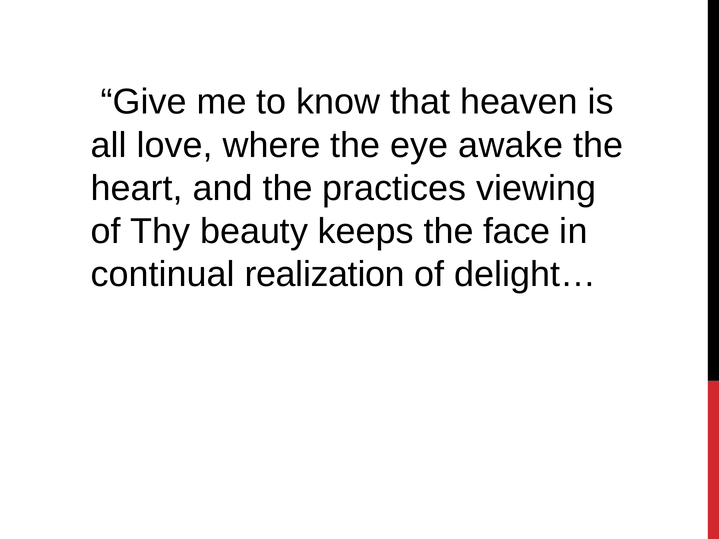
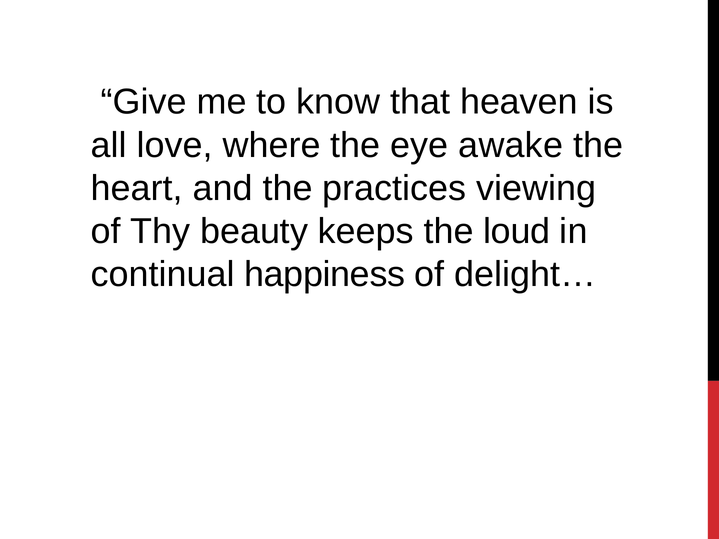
face: face -> loud (517, 232)
realization: realization -> happiness (325, 275)
